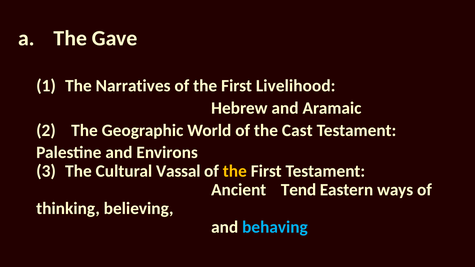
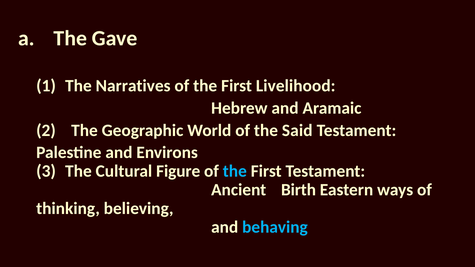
Cast: Cast -> Said (297, 130)
Vassal: Vassal -> Figure (178, 171)
the colour: yellow -> light blue (235, 171)
Tend: Tend -> Birth (299, 190)
